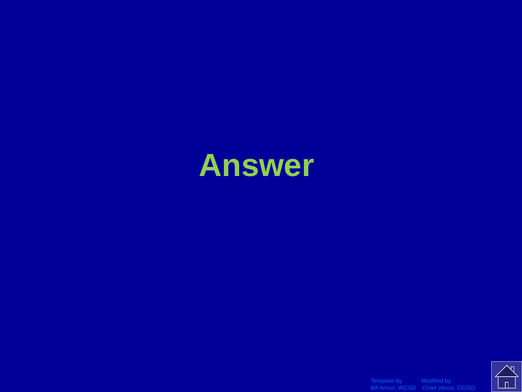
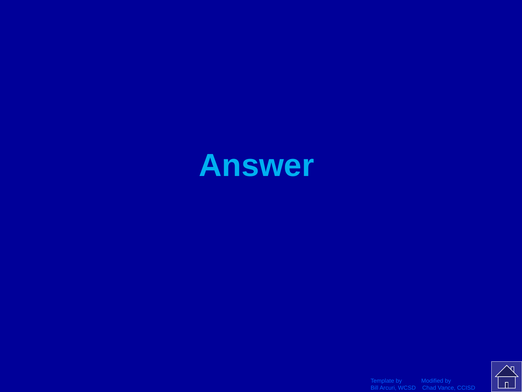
Answer colour: light green -> light blue (257, 165)
